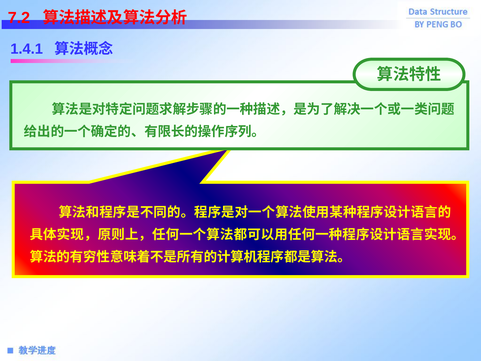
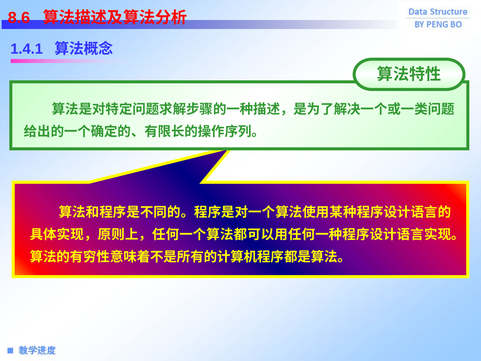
7.2: 7.2 -> 8.6 (19, 18)
